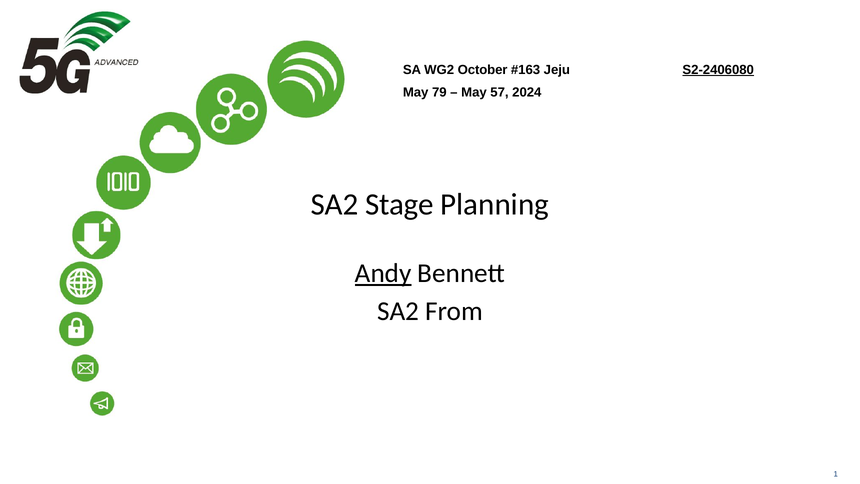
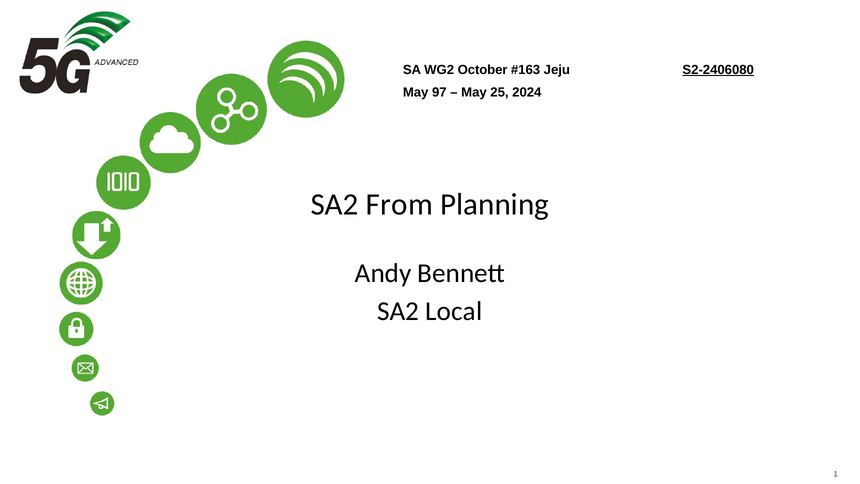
79: 79 -> 97 (439, 92)
57: 57 -> 25 (499, 92)
Stage: Stage -> From (399, 204)
Andy underline: present -> none (383, 273)
From: From -> Local (454, 311)
